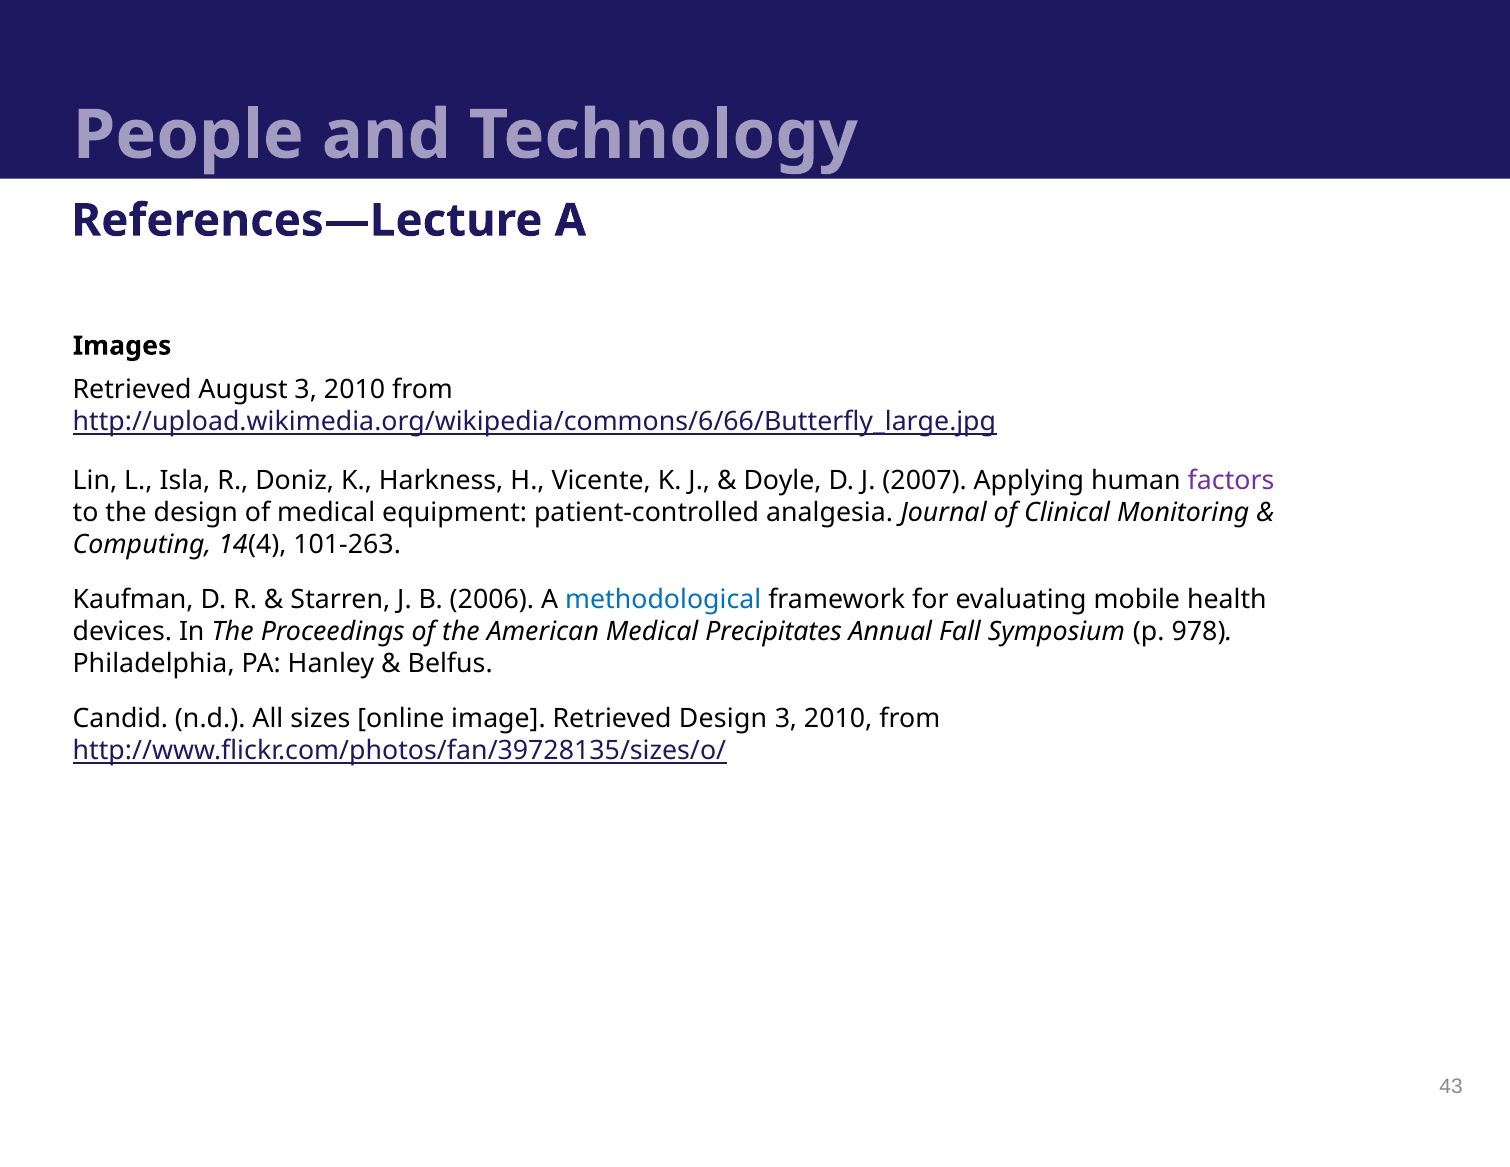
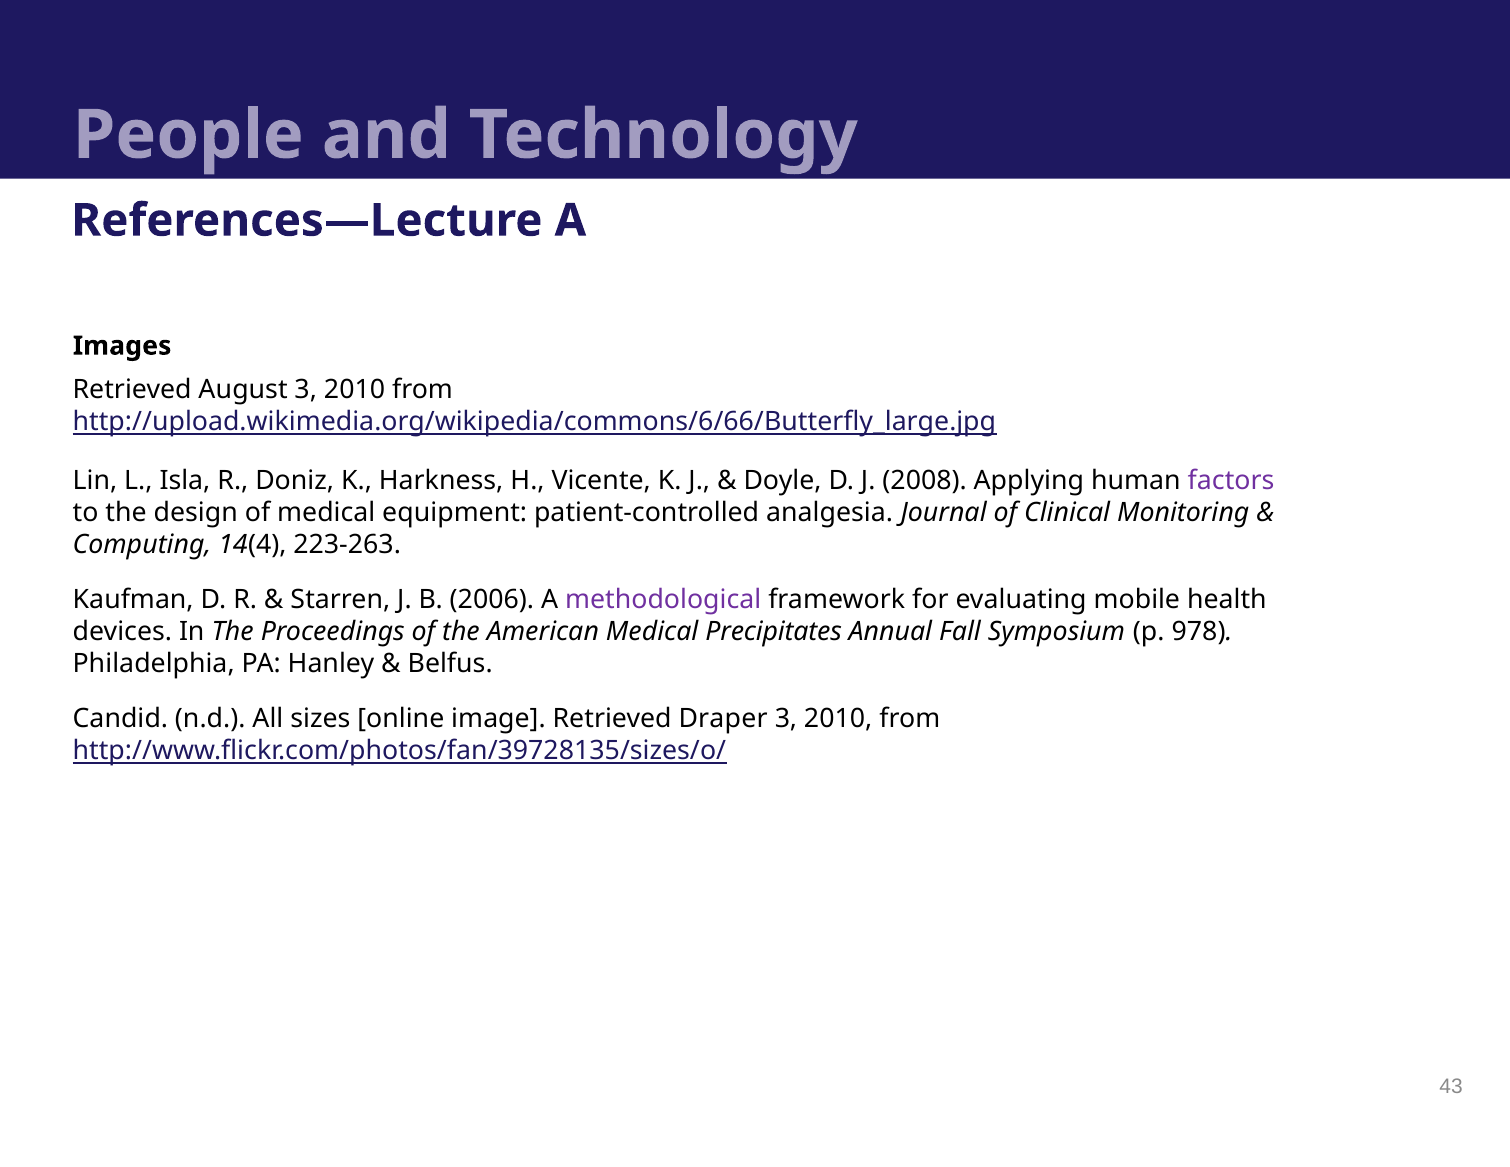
2007: 2007 -> 2008 (925, 481)
101-263: 101-263 -> 223-263 (347, 545)
methodological colour: blue -> purple (663, 600)
Retrieved Design: Design -> Draper (723, 719)
